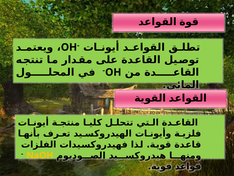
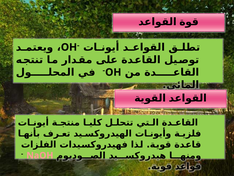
NaOH colour: yellow -> pink (40, 155)
